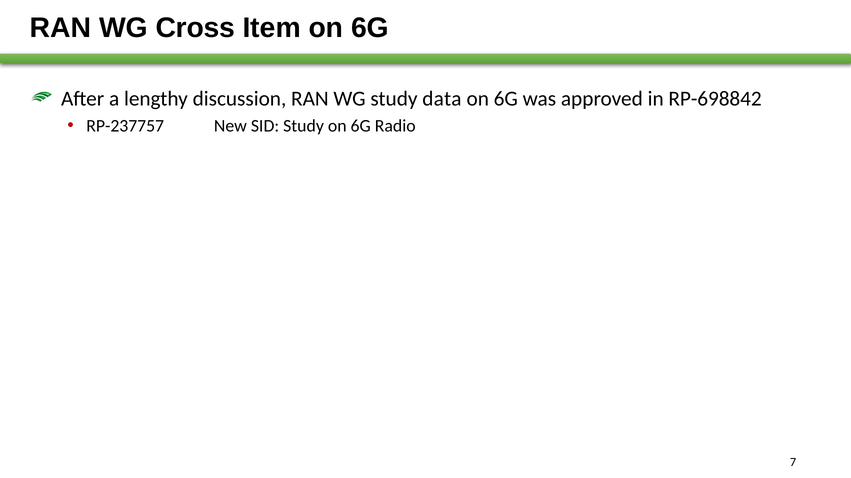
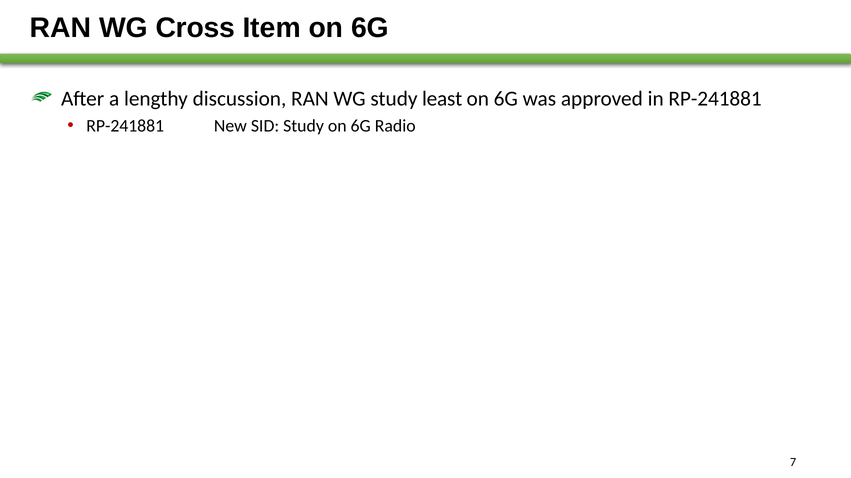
data: data -> least (442, 99)
in RP-698842: RP-698842 -> RP-241881 (715, 99)
RP-237757: RP-237757 -> RP-241881 (125, 126)
